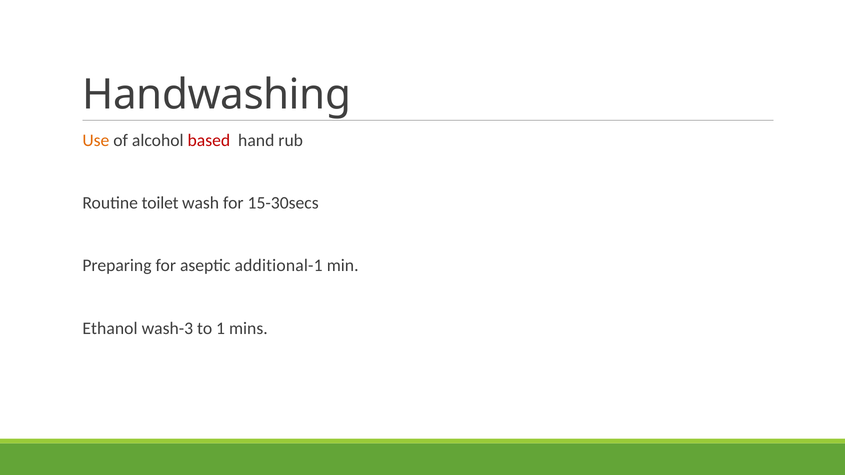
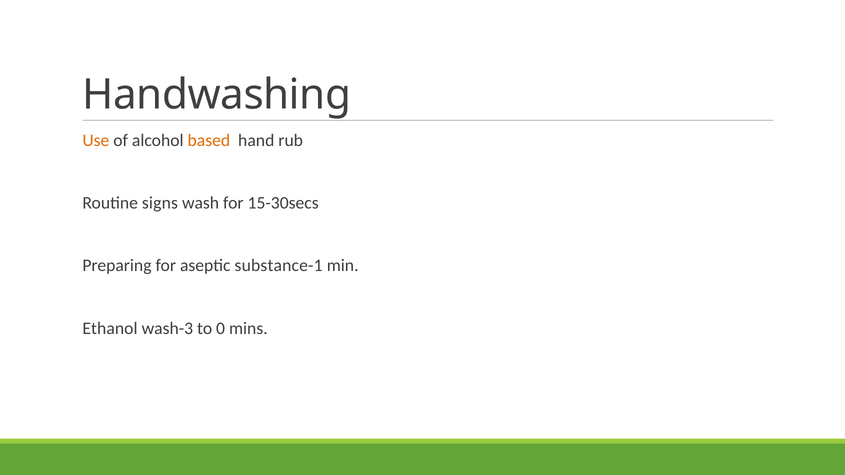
based colour: red -> orange (209, 140)
toilet: toilet -> signs (160, 203)
additional-1: additional-1 -> substance-1 (279, 266)
1: 1 -> 0 (221, 329)
